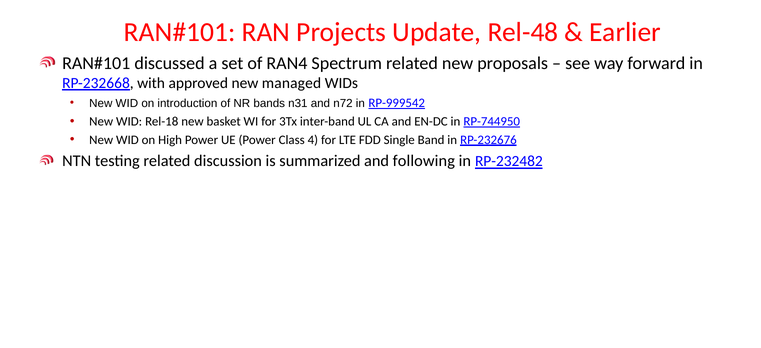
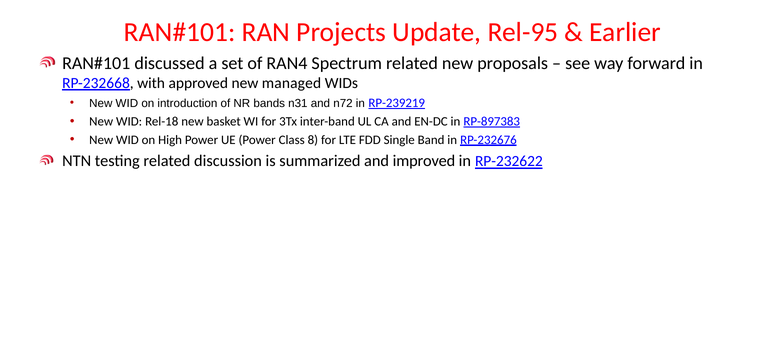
Rel-48: Rel-48 -> Rel-95 (523, 32)
RP-999542: RP-999542 -> RP-239219 (397, 103)
RP-744950: RP-744950 -> RP-897383 (492, 121)
4: 4 -> 8 (313, 140)
following: following -> improved (424, 161)
RP-232482: RP-232482 -> RP-232622 (509, 161)
